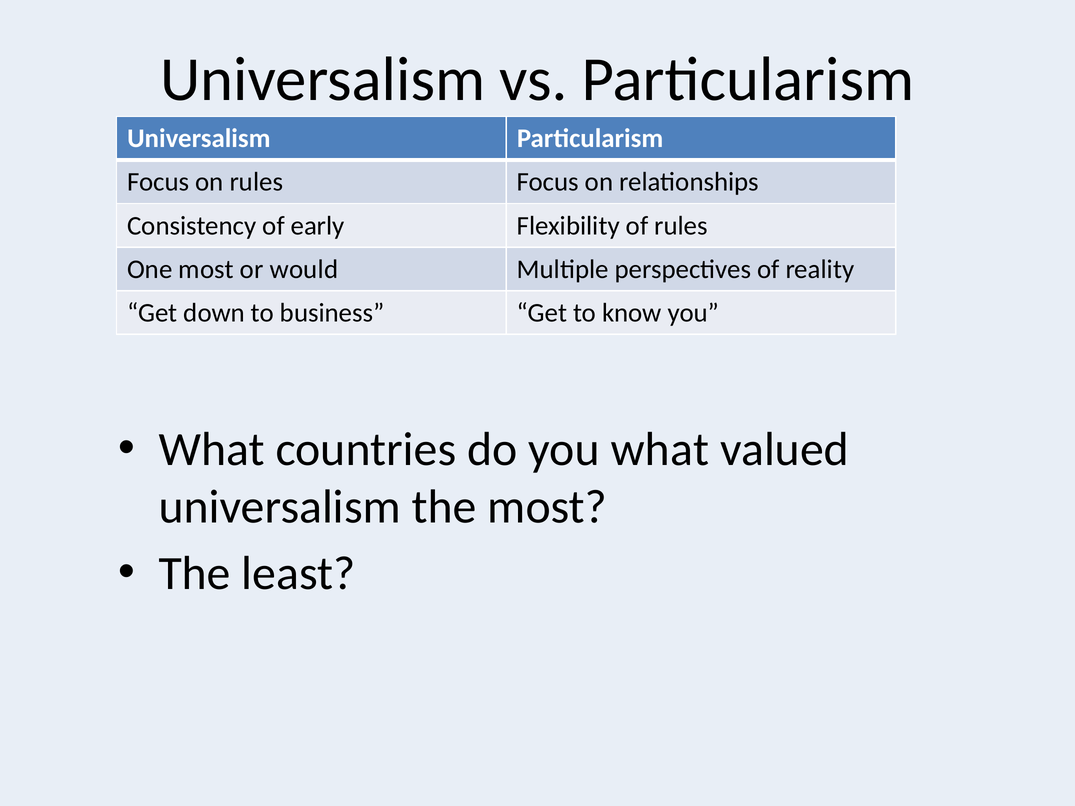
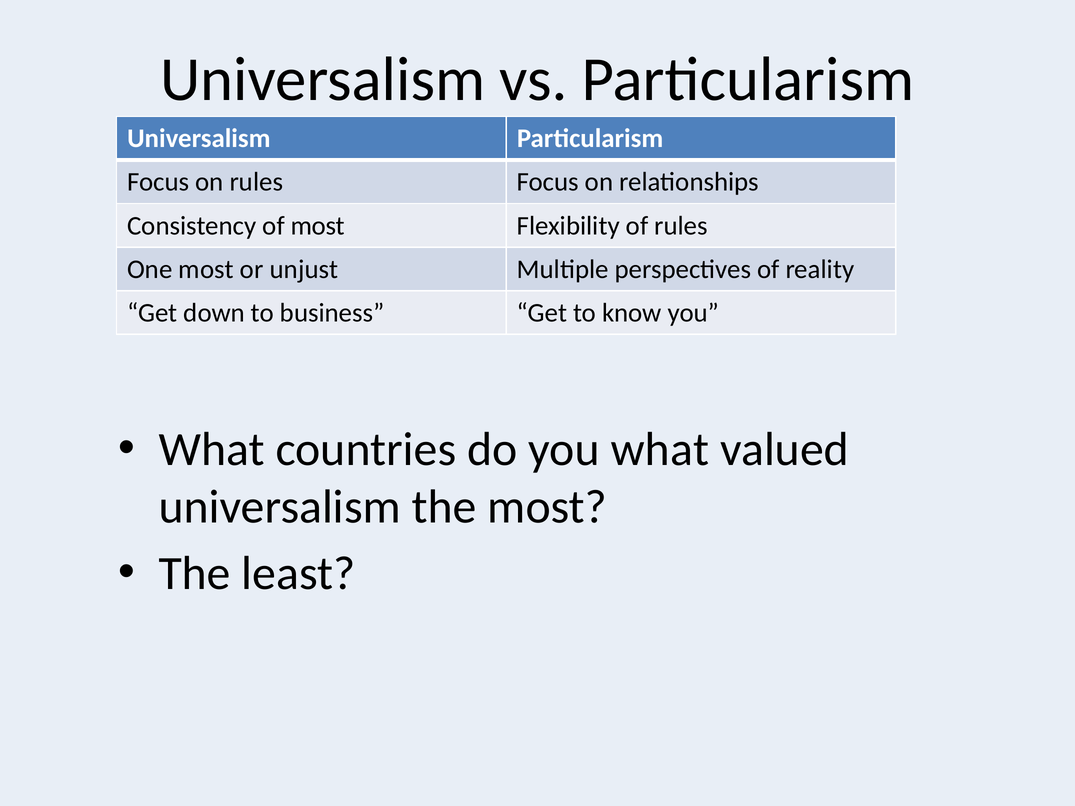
of early: early -> most (318, 226)
would: would -> unjust (304, 269)
